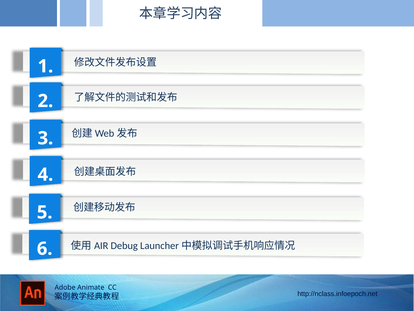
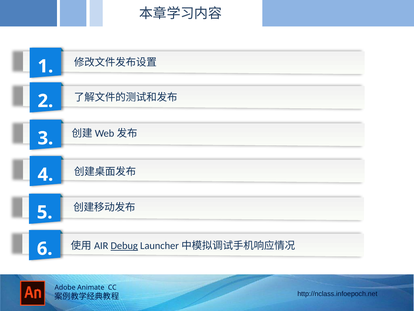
Debug underline: none -> present (124, 245)
